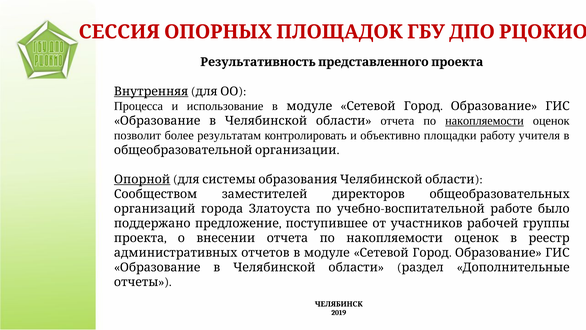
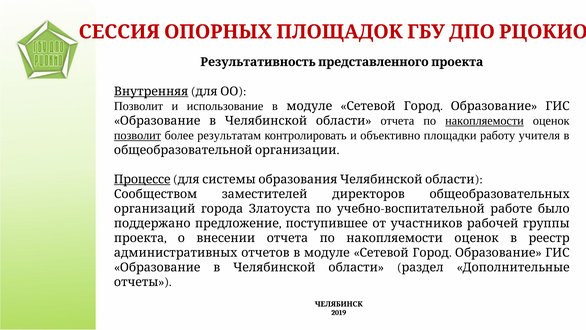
Процесса: Процесса -> Позволит (139, 106)
позволит underline: none -> present (138, 135)
Опорной: Опорной -> Процессе (142, 179)
